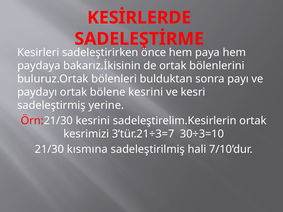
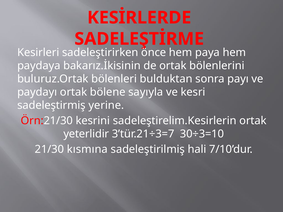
bölene kesrini: kesrini -> sayıyla (146, 92)
kesrimizi: kesrimizi -> yeterlidir (86, 134)
